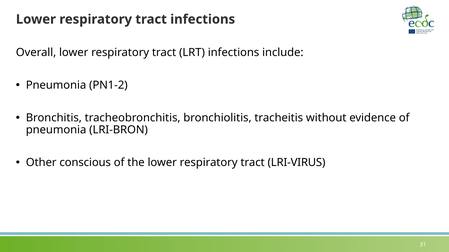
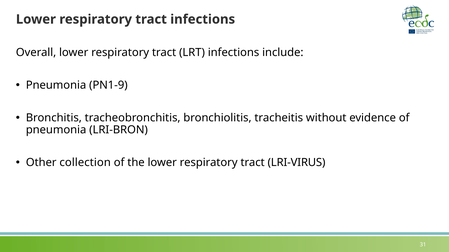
PN1-2: PN1-2 -> PN1-9 (108, 85)
conscious: conscious -> collection (85, 163)
